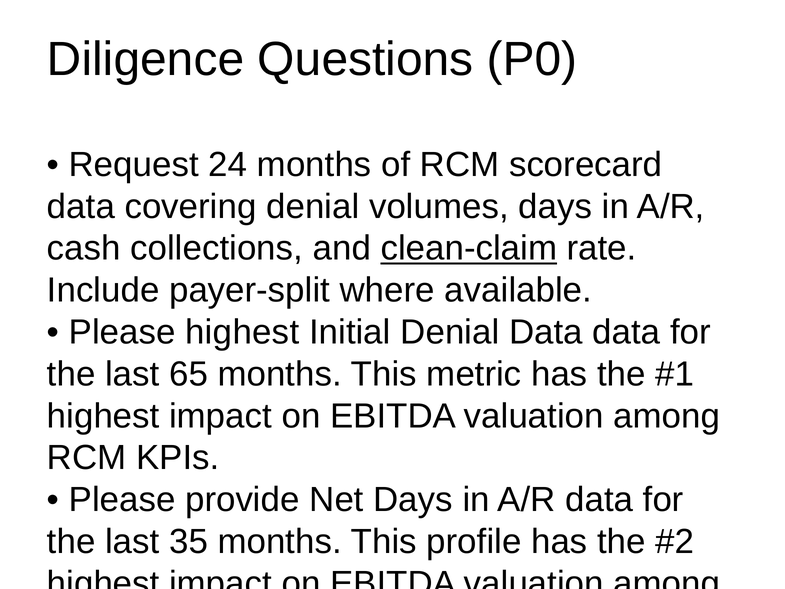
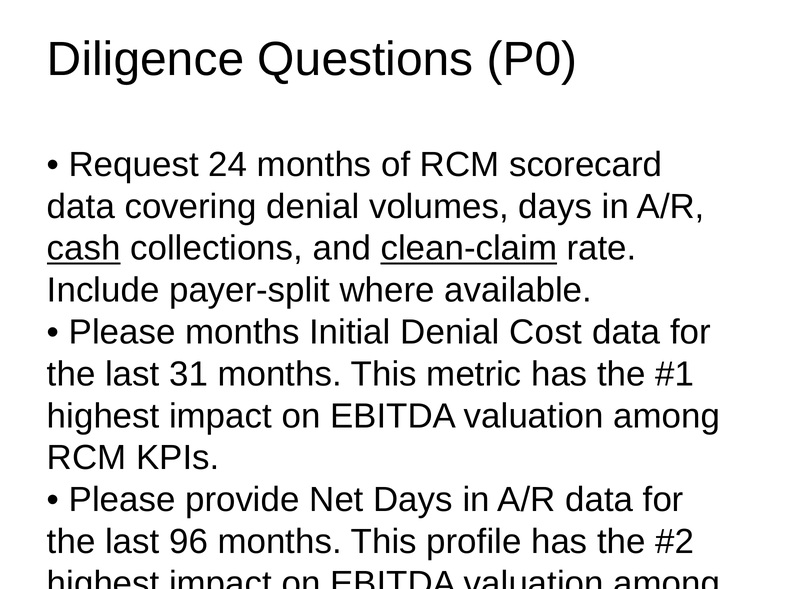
cash underline: none -> present (84, 248)
Please highest: highest -> months (242, 332)
Denial Data: Data -> Cost (546, 332)
65: 65 -> 31 (189, 374)
35: 35 -> 96 (189, 542)
